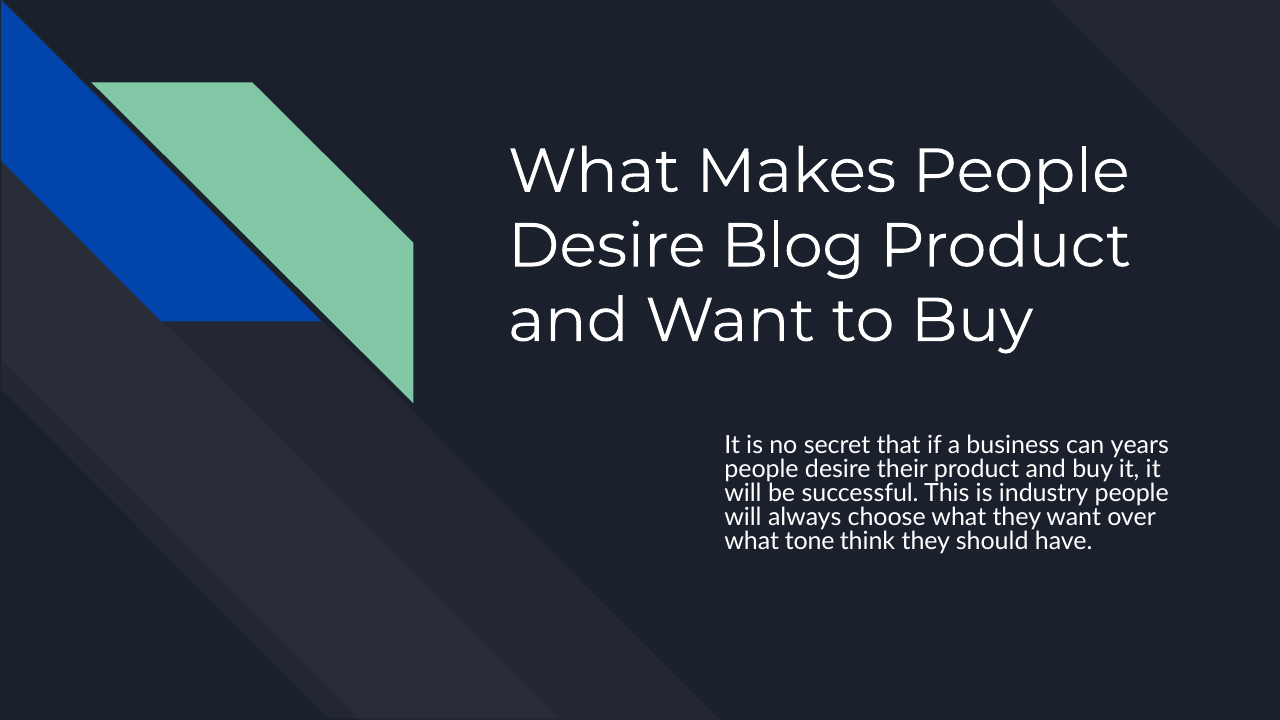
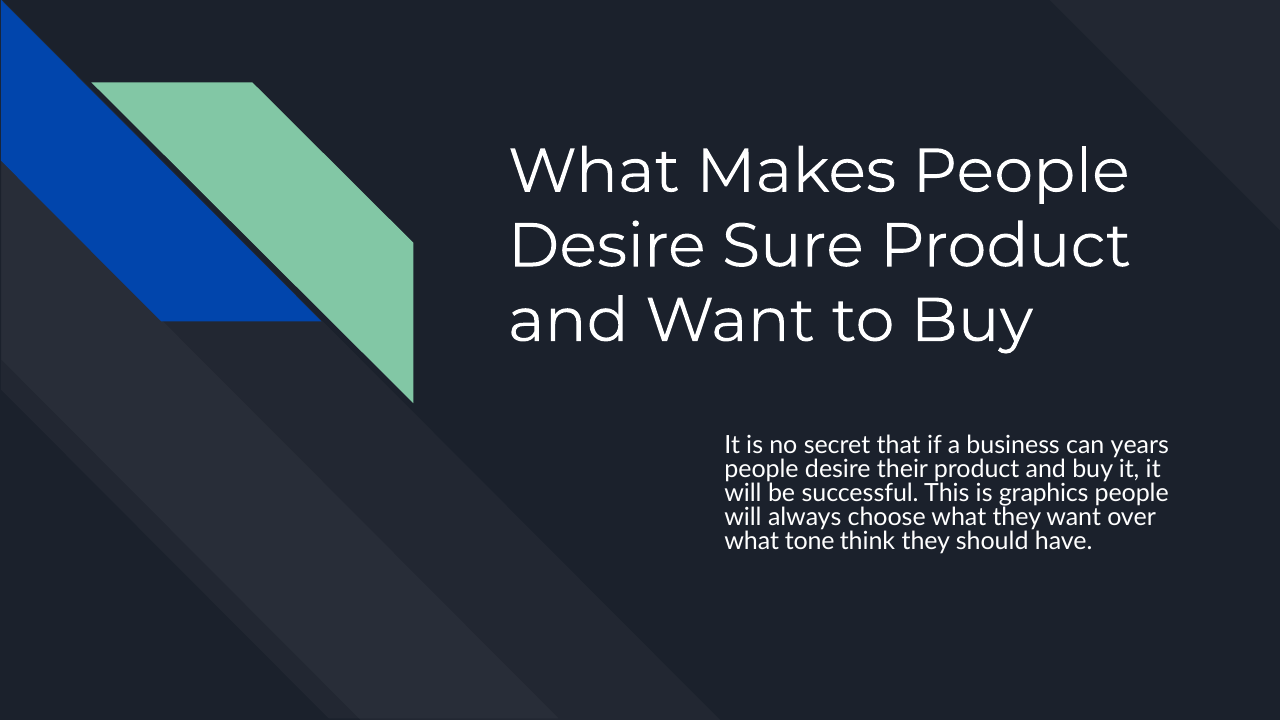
Blog: Blog -> Sure (793, 246)
industry: industry -> graphics (1044, 494)
